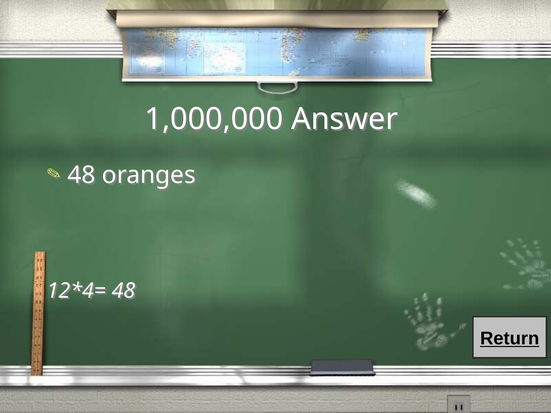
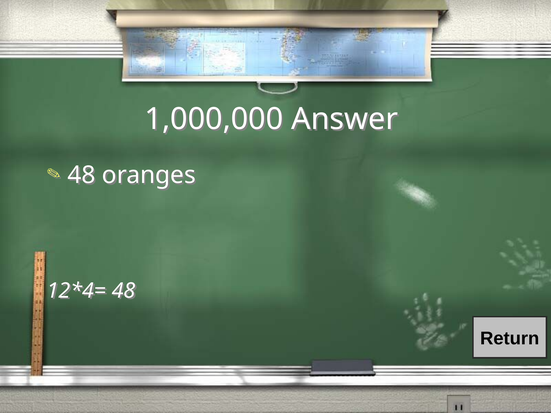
Return underline: present -> none (510, 339)
